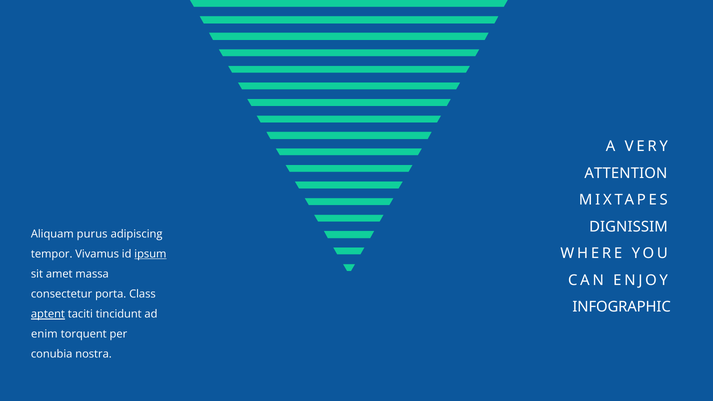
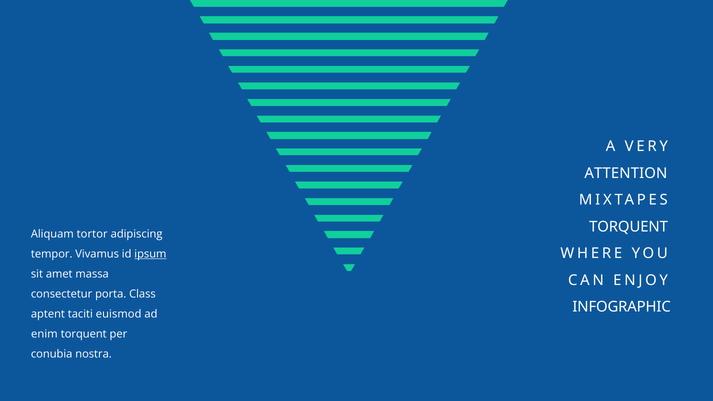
DIGNISSIM: DIGNISSIM -> TORQUENT (629, 227)
purus: purus -> tortor (92, 234)
aptent underline: present -> none (48, 314)
tincidunt: tincidunt -> euismod (119, 314)
